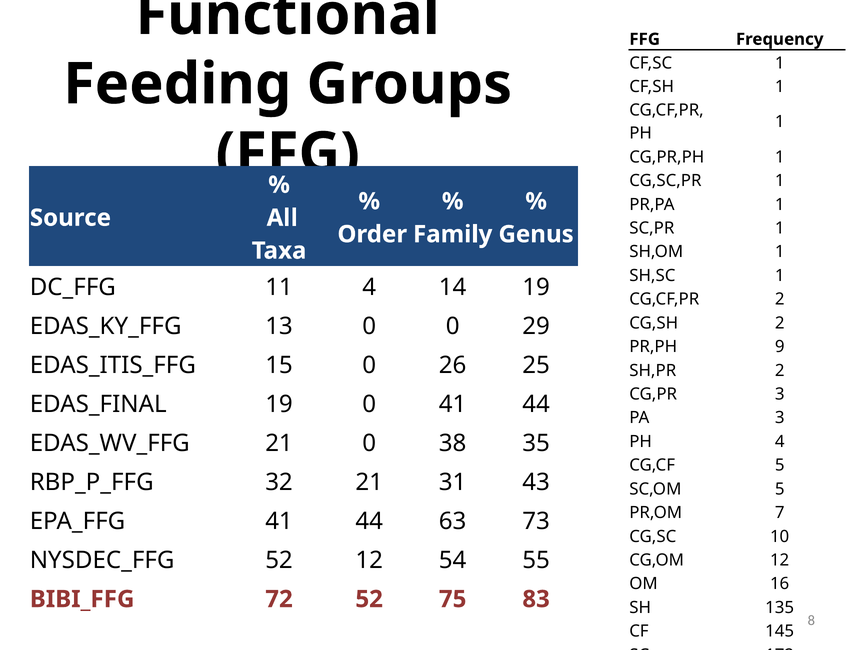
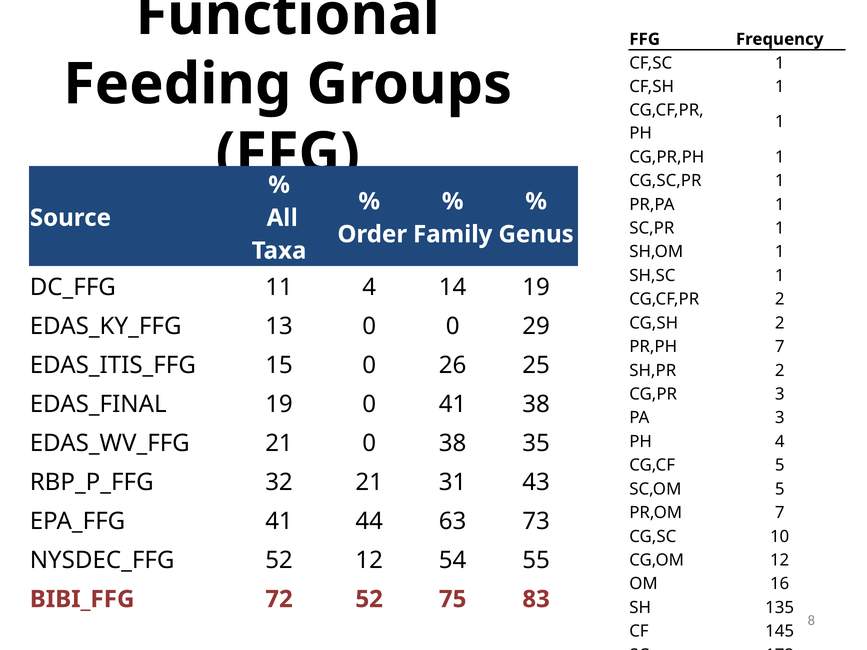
PR,PH 9: 9 -> 7 (780, 347)
0 41 44: 44 -> 38 (536, 404)
